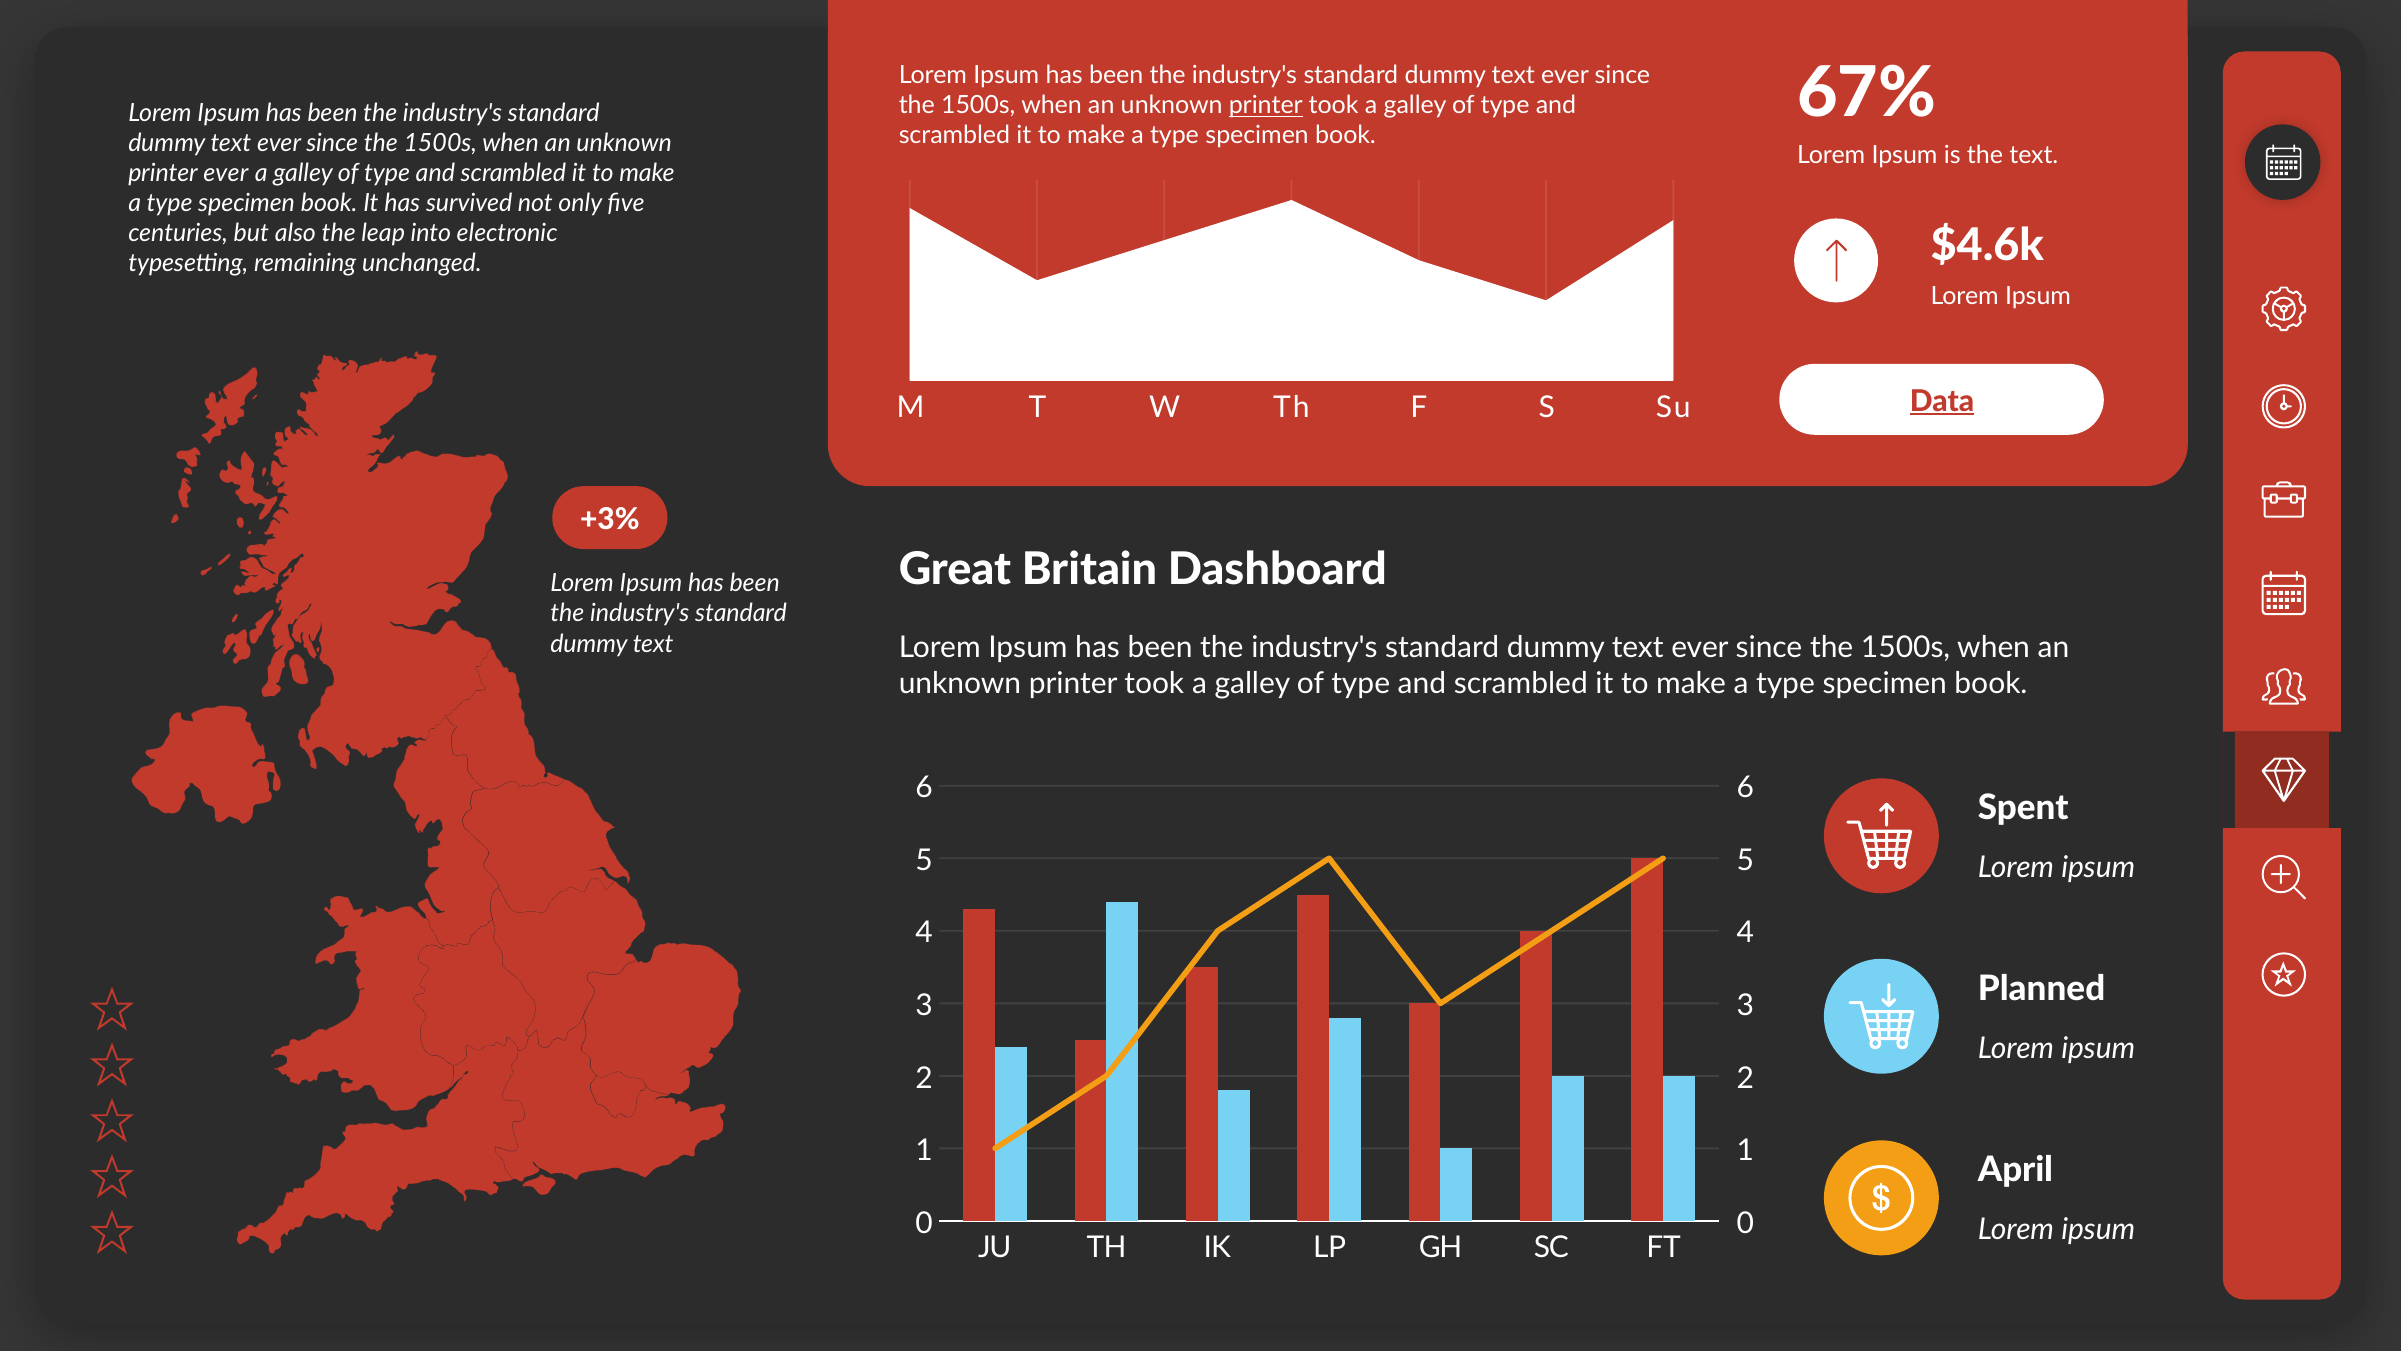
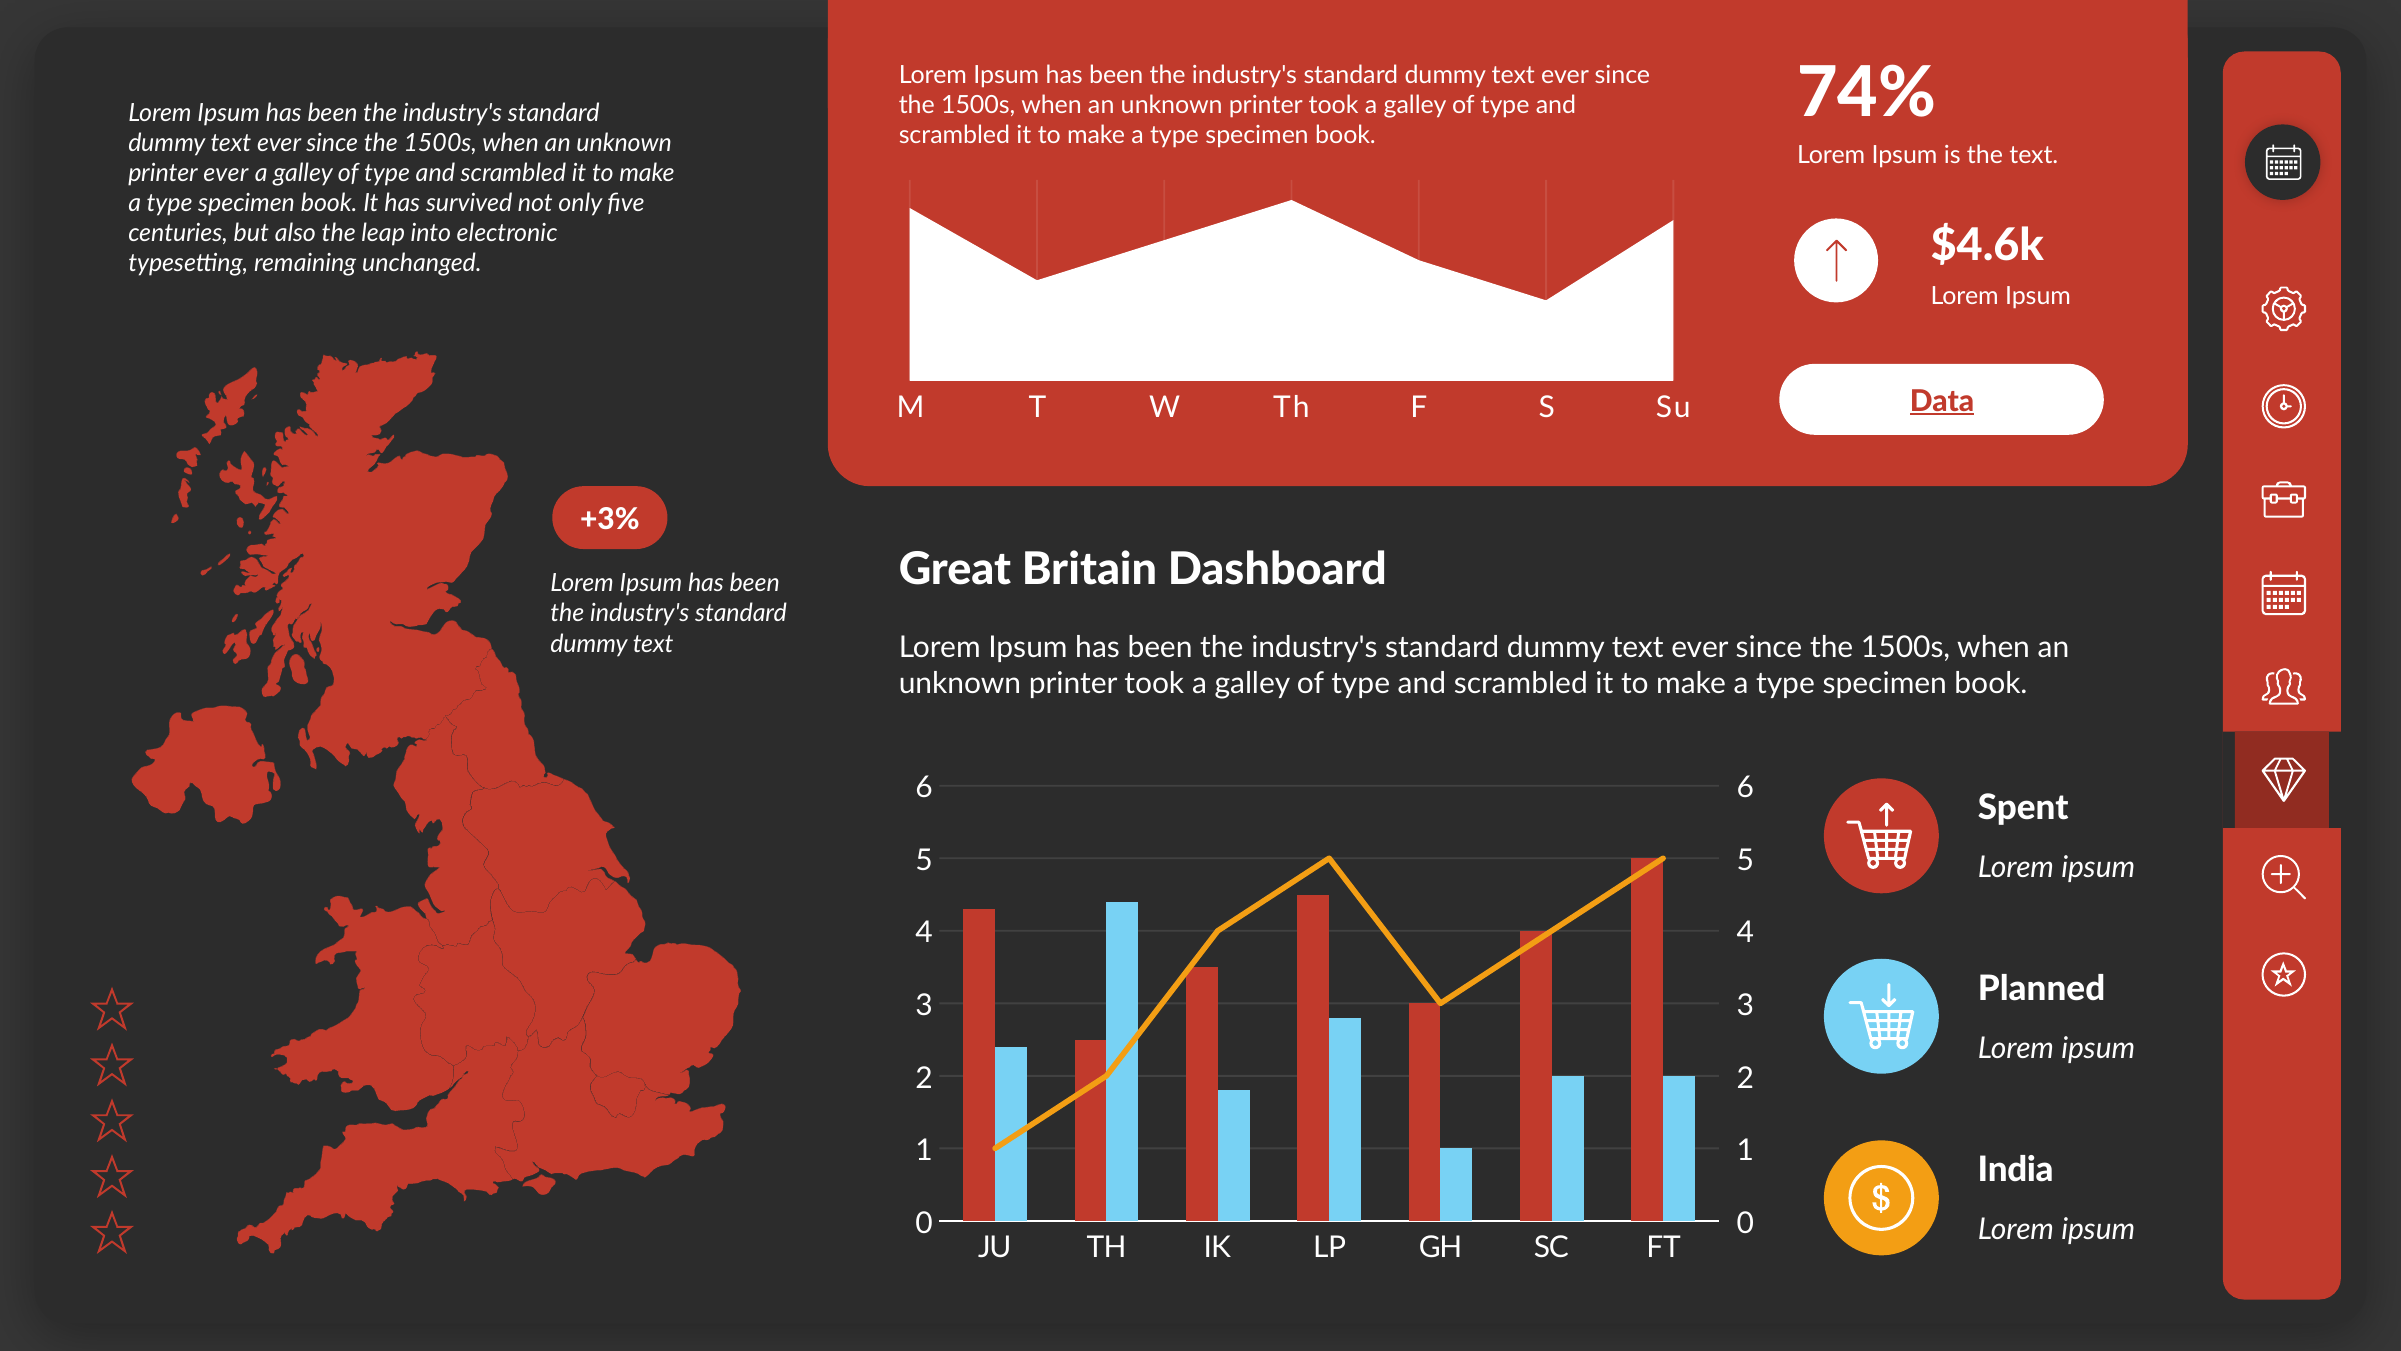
67%: 67% -> 74% (1867, 93)
printer underline: present -> none (1266, 106)
April: April -> India (2016, 1170)
